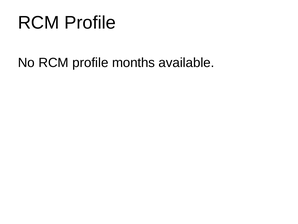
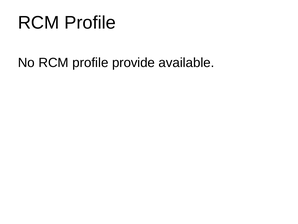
months: months -> provide (133, 62)
